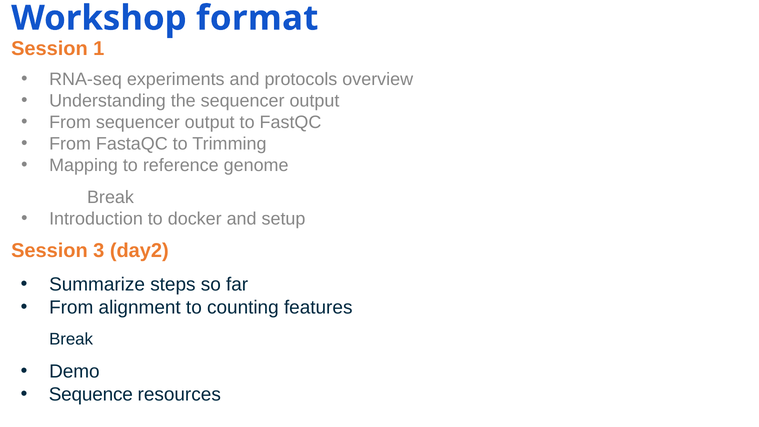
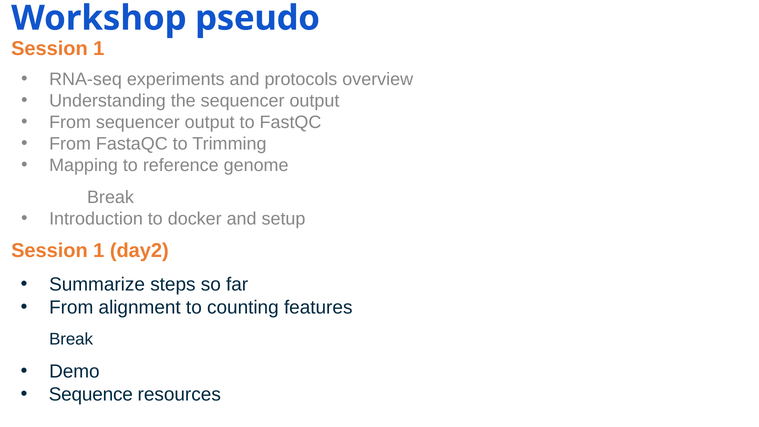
format: format -> pseudo (258, 18)
3: 3 -> 1 (99, 250)
